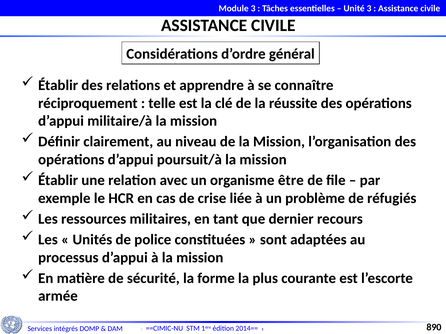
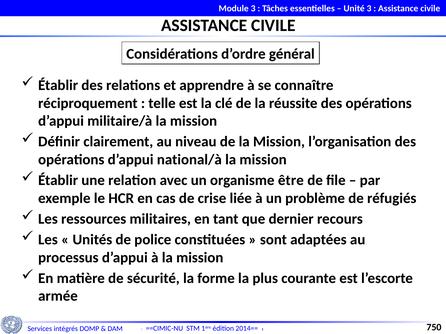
poursuit/à: poursuit/à -> national/à (189, 160)
890: 890 -> 750 (434, 328)
